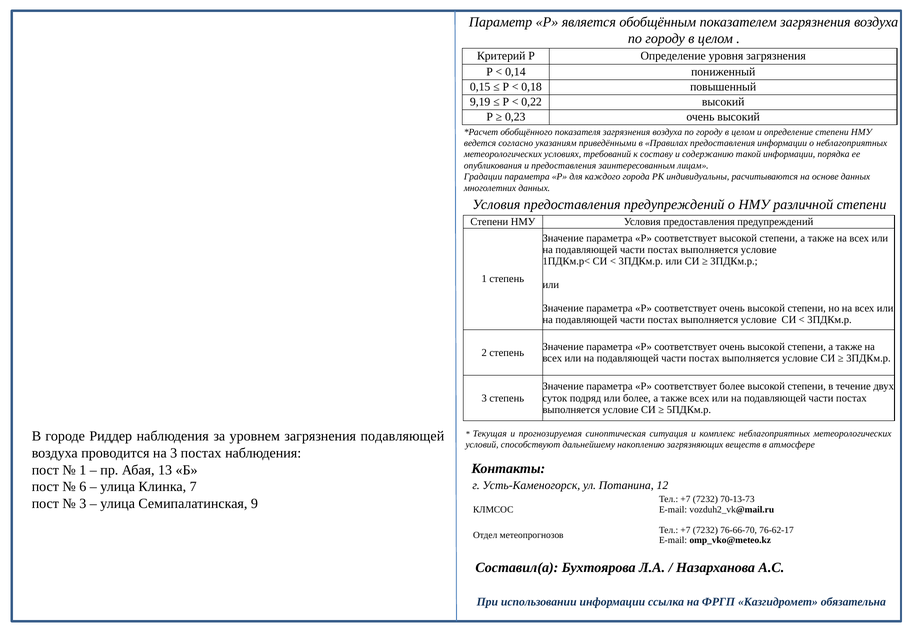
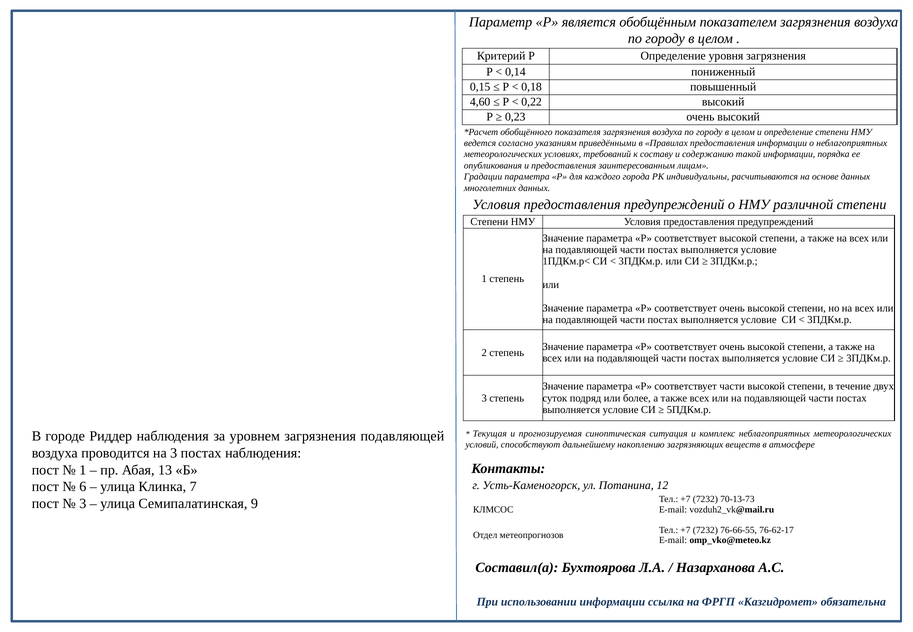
9,19: 9,19 -> 4,60 (480, 102)
соответствует более: более -> части (732, 387)
76-66-70: 76-66-70 -> 76-66-55 (739, 530)
